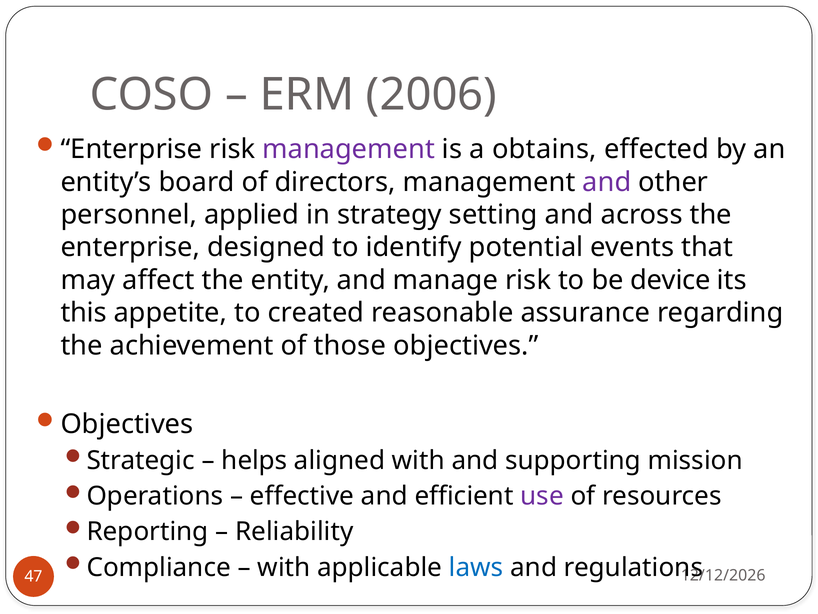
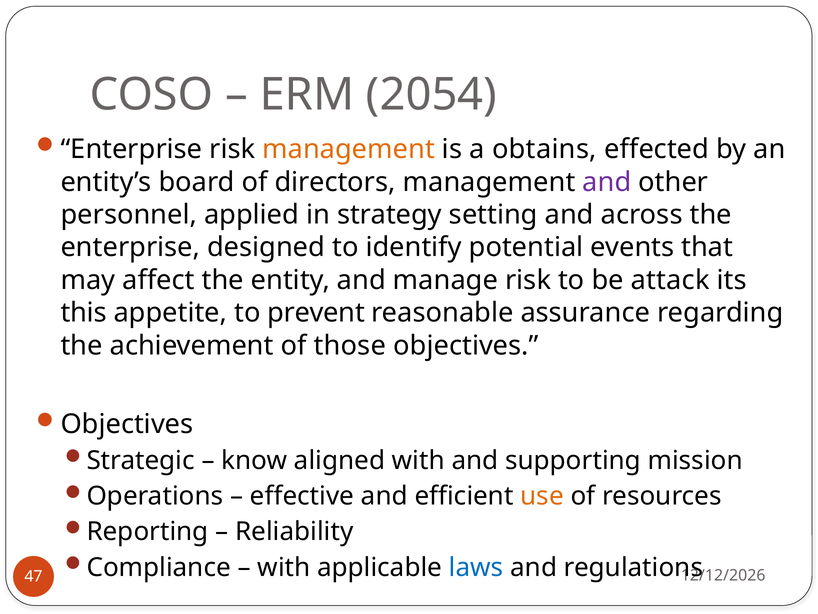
2006: 2006 -> 2054 (432, 95)
management colour: purple -> orange (349, 149)
device: device -> attack (670, 280)
created: created -> prevent (316, 313)
helps: helps -> know (254, 460)
use colour: purple -> orange (542, 496)
